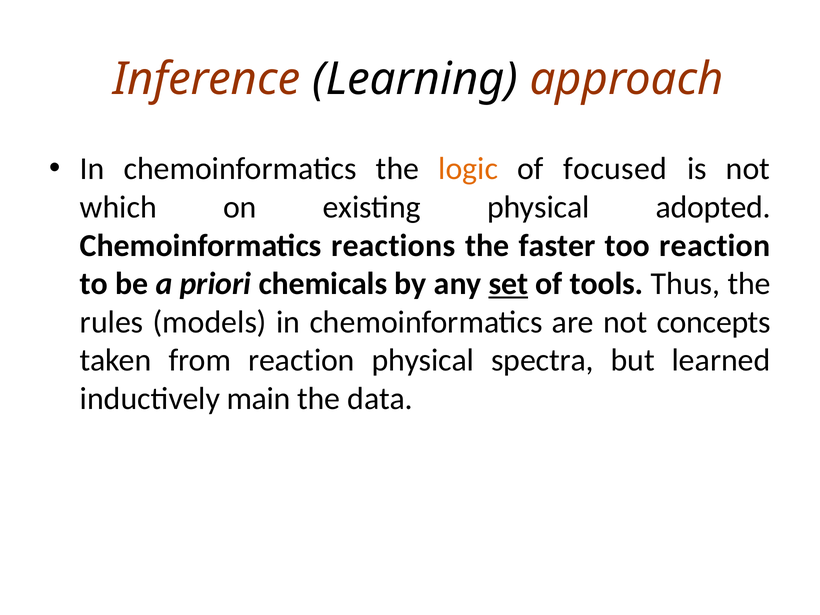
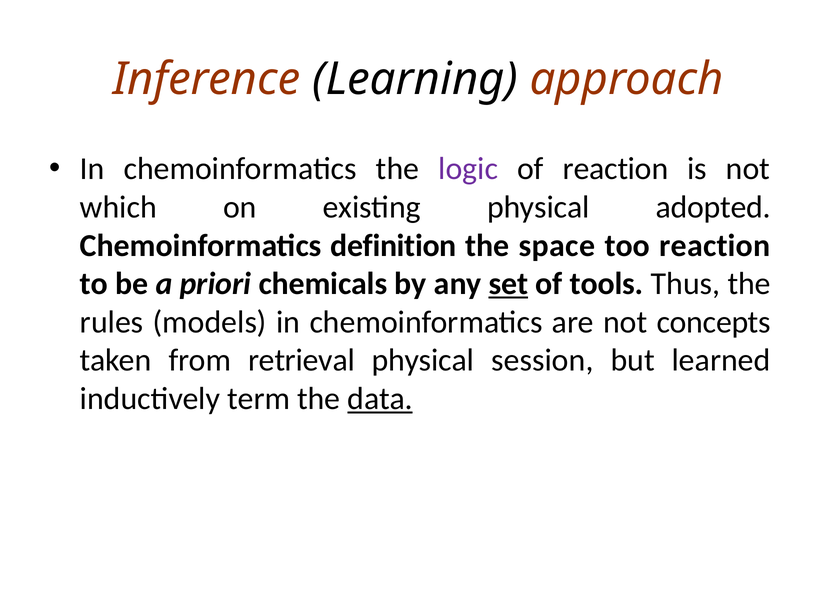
logic colour: orange -> purple (468, 169)
of focused: focused -> reaction (616, 169)
reactions: reactions -> definition (394, 246)
faster: faster -> space (557, 246)
from reaction: reaction -> retrieval (301, 360)
spectra: spectra -> session (542, 360)
main: main -> term (259, 399)
data underline: none -> present (380, 399)
